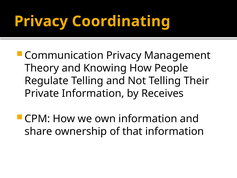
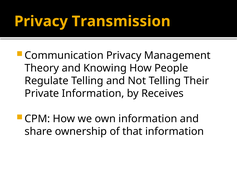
Coordinating: Coordinating -> Transmission (121, 21)
